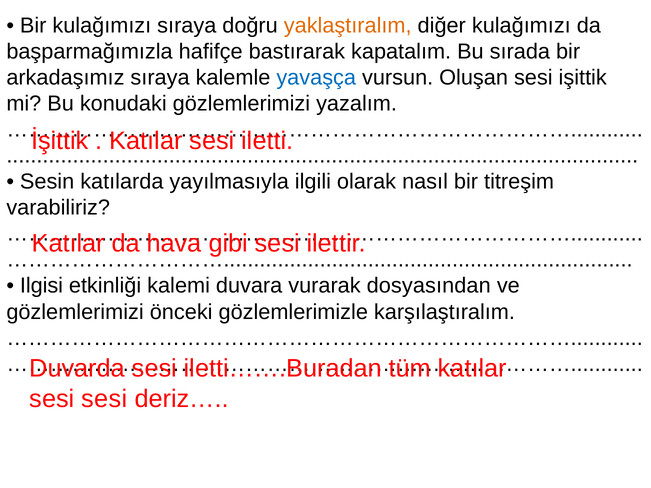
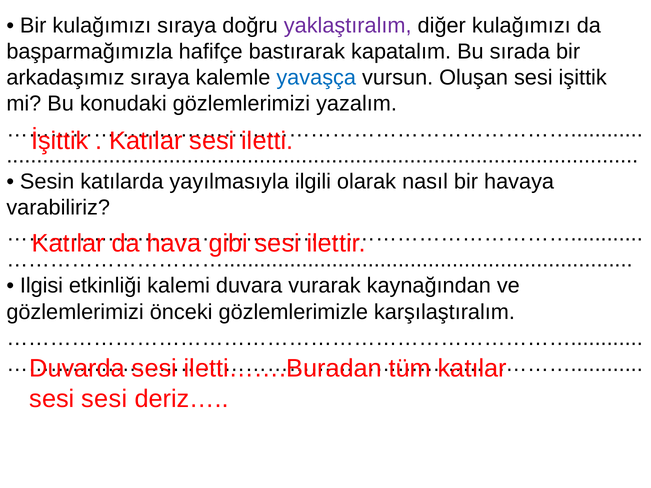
yaklaştıralım colour: orange -> purple (348, 26)
titreşim: titreşim -> havaya (519, 182)
dosyasından: dosyasından -> kaynağından (429, 286)
